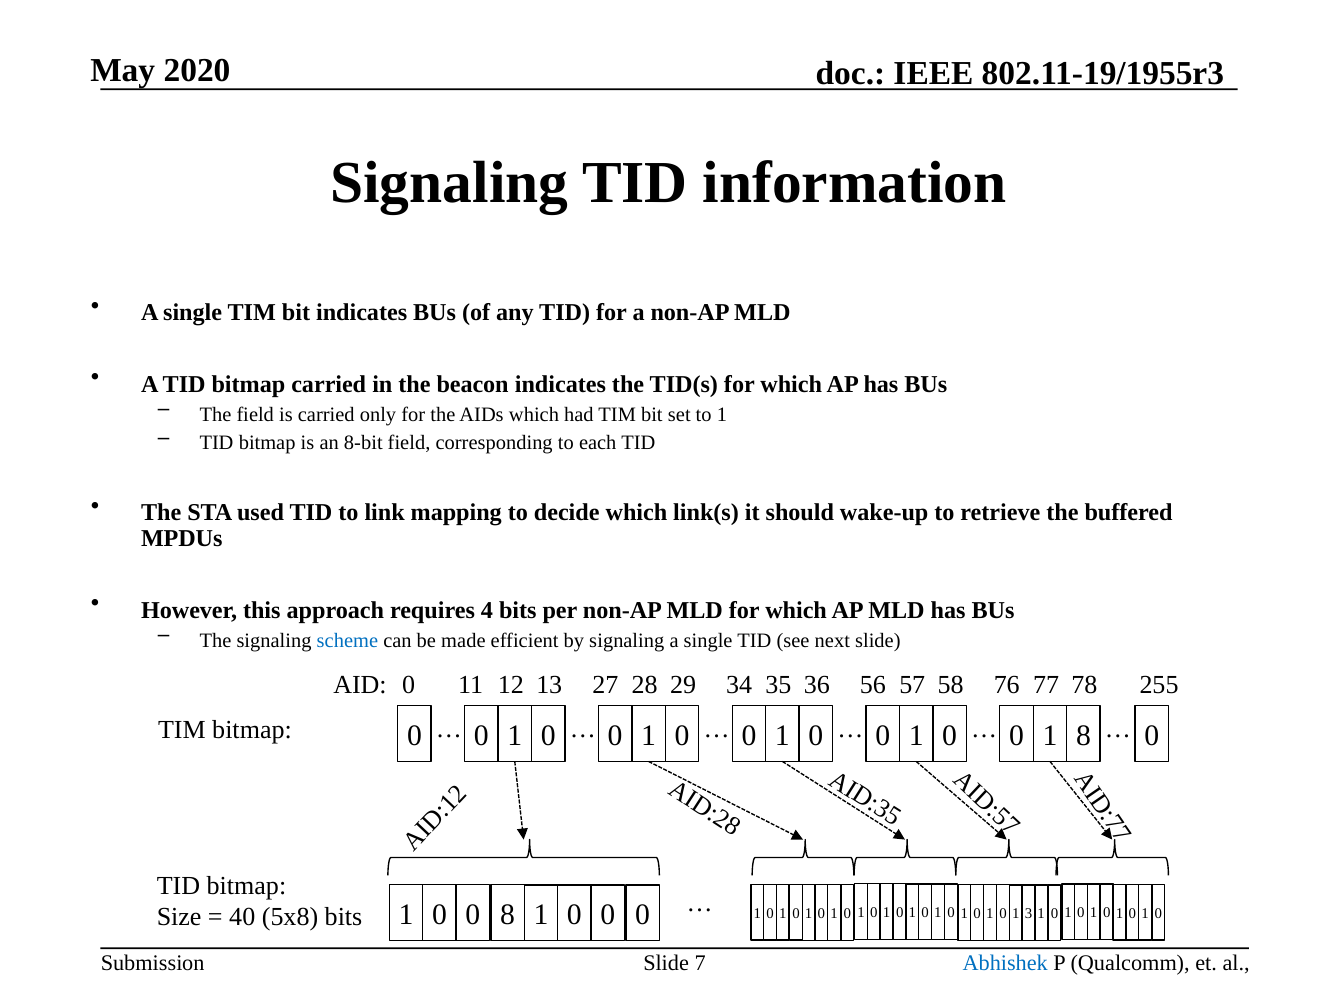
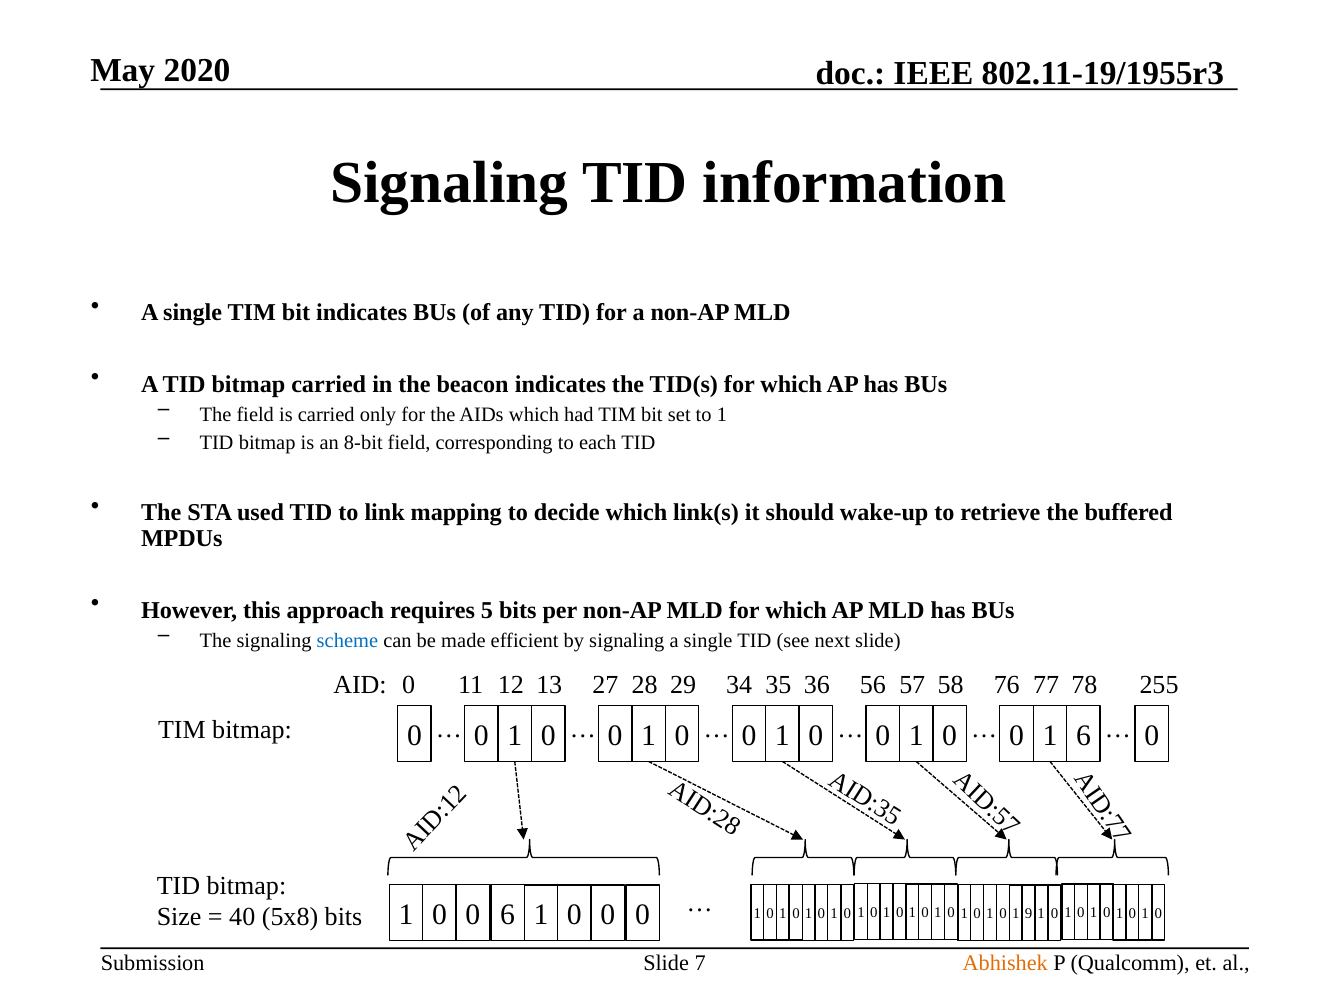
requires 4: 4 -> 5 (487, 610)
1 8: 8 -> 6 (1083, 735)
0 8: 8 -> 6 (508, 914)
1 3: 3 -> 9 (1028, 913)
Abhishek colour: blue -> orange (1005, 962)
